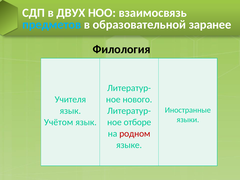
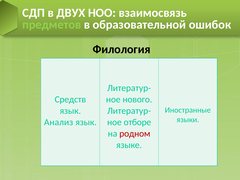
предметов colour: light blue -> light green (52, 25)
заранее: заранее -> ошибок (210, 25)
Учителя: Учителя -> Средств (70, 99)
Учётом: Учётом -> Анализ (59, 122)
